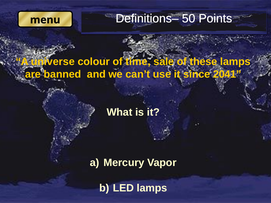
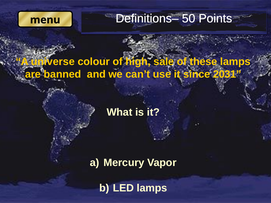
time: time -> high (138, 62)
2041: 2041 -> 2031 (227, 74)
